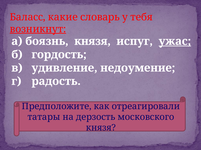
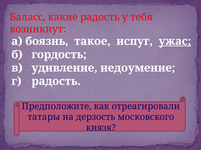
какие словарь: словарь -> радость (100, 17)
возникнут underline: present -> none (38, 29)
боязнь князя: князя -> такое (92, 41)
